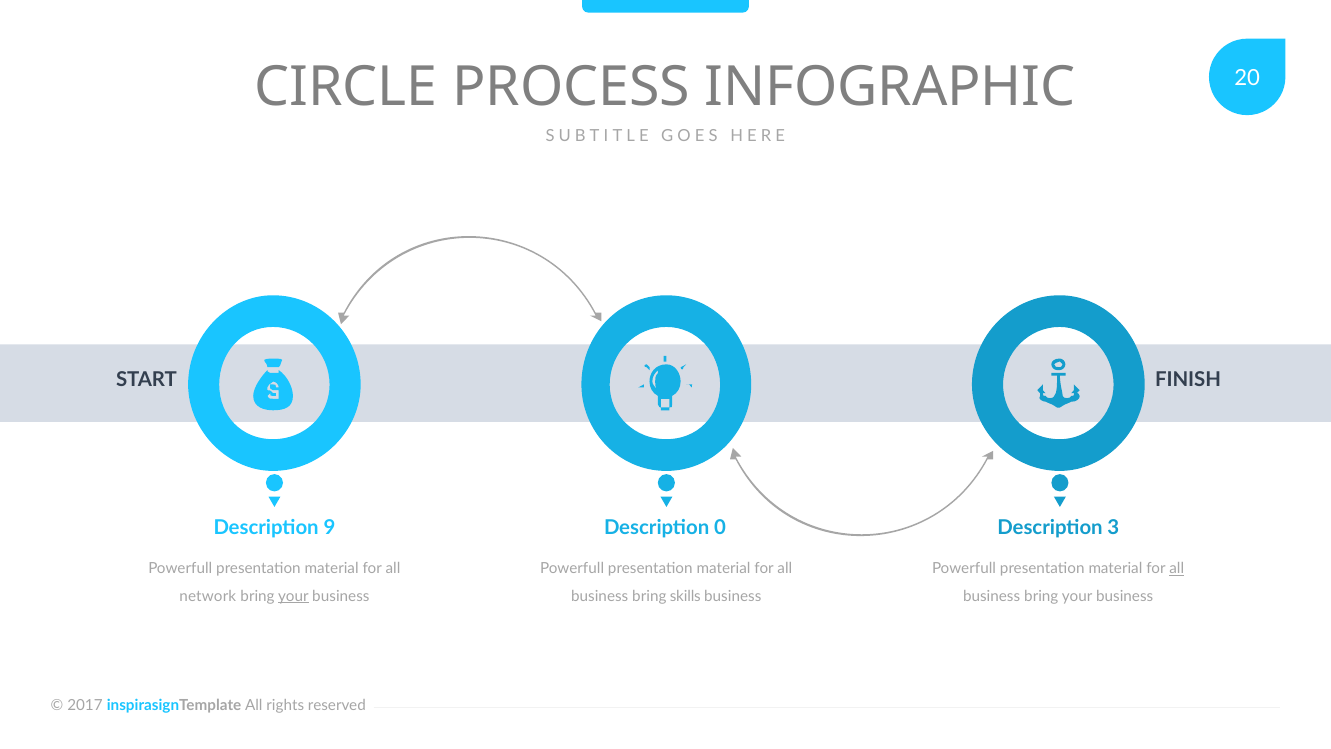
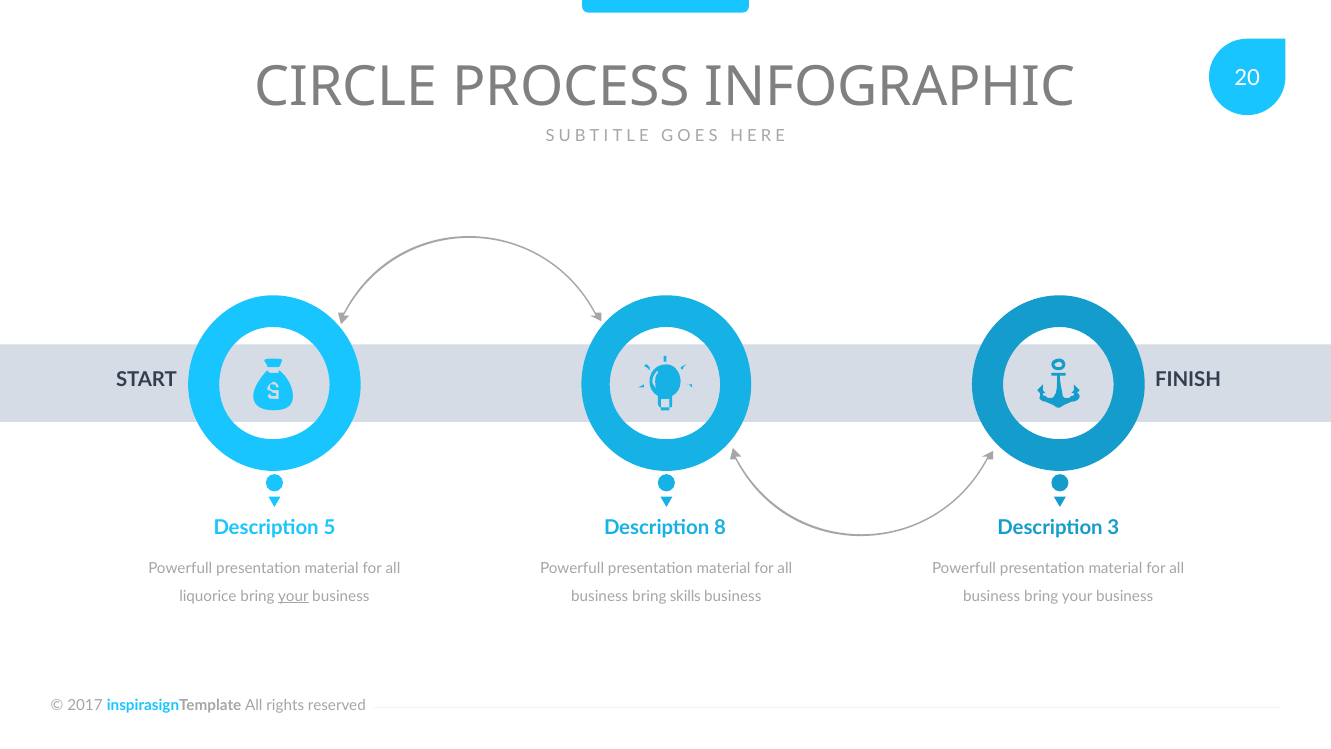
9: 9 -> 5 (329, 528)
0: 0 -> 8 (720, 528)
all underline: present -> none (1177, 568)
network: network -> liquorice (208, 596)
